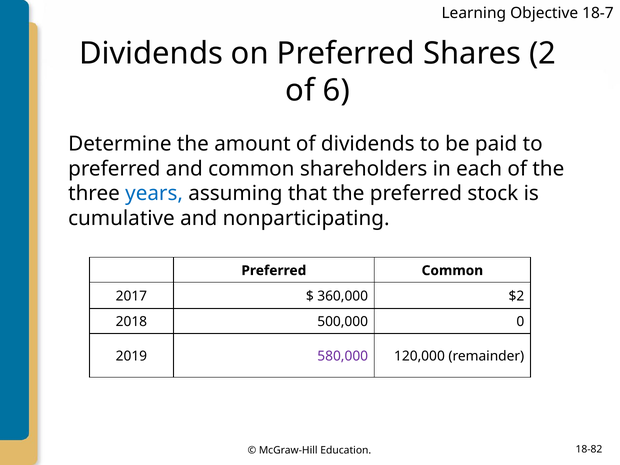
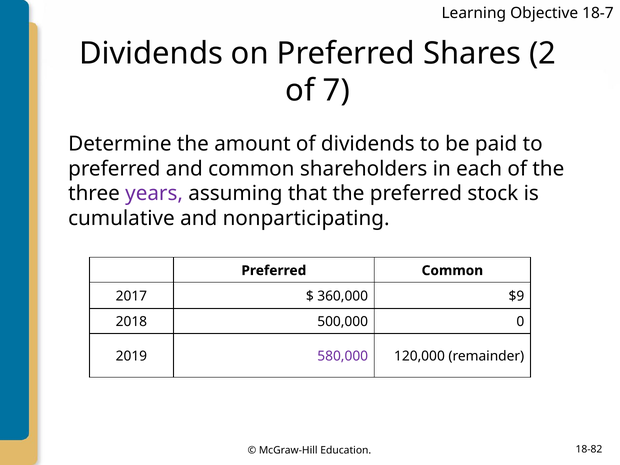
6: 6 -> 7 (336, 91)
years colour: blue -> purple (154, 194)
$2: $2 -> $9 (516, 296)
